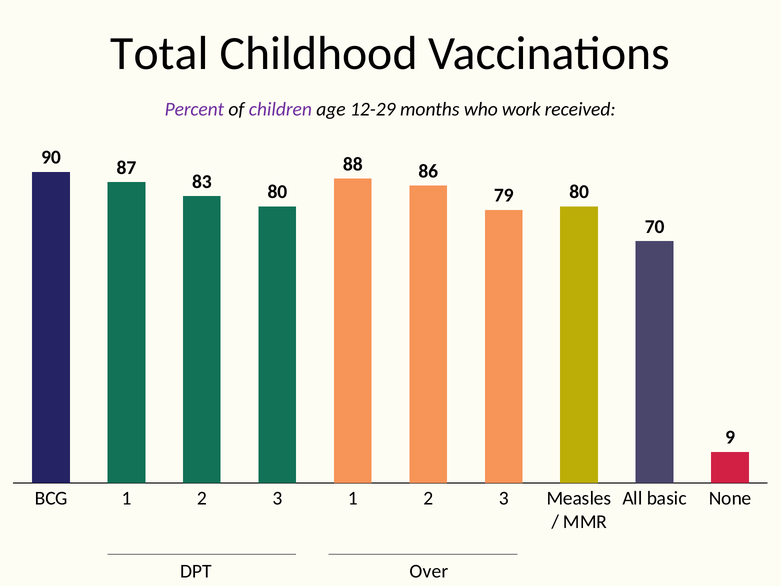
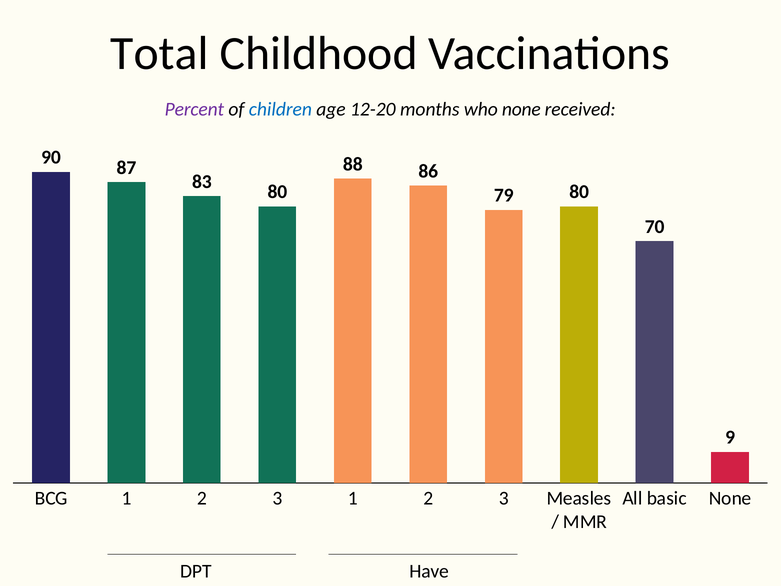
children colour: purple -> blue (280, 109)
12-29: 12-29 -> 12-20 (373, 109)
who work: work -> none (521, 109)
Over: Over -> Have (429, 571)
